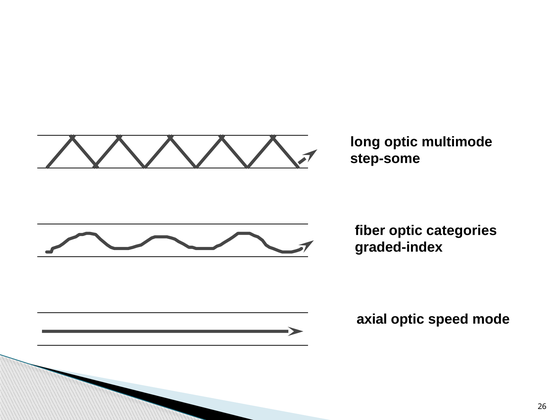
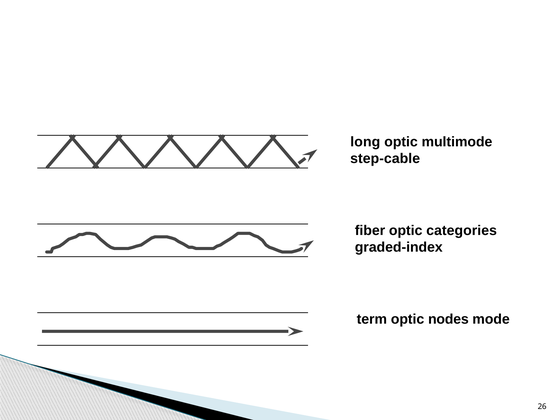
step-some: step-some -> step-cable (385, 159)
axial: axial -> term (372, 319)
speed: speed -> nodes (448, 319)
